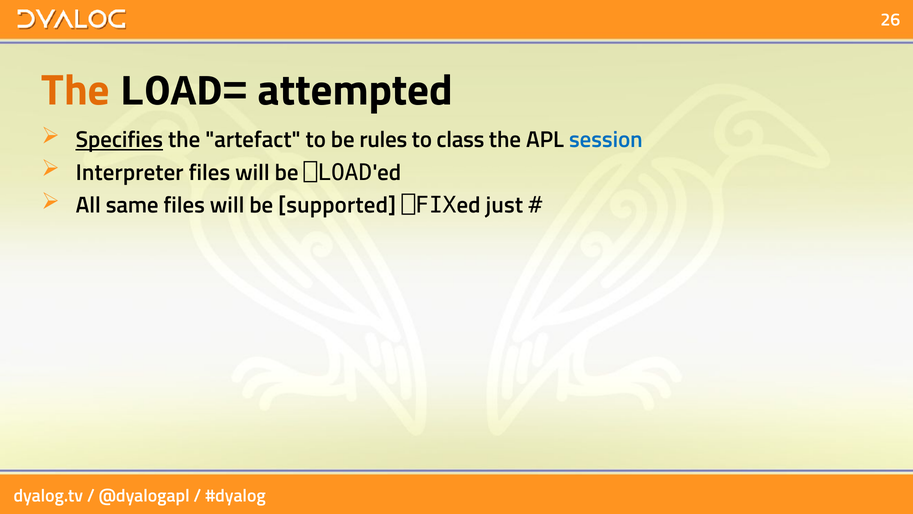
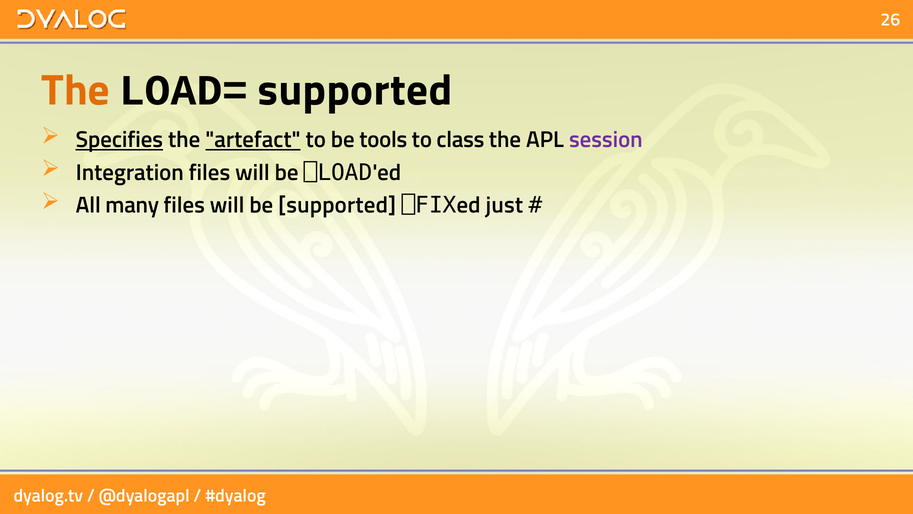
LOAD= attempted: attempted -> supported (355, 91)
artefact underline: none -> present (253, 140)
rules: rules -> tools (383, 140)
session colour: blue -> purple (606, 140)
Interpreter: Interpreter -> Integration (130, 172)
same: same -> many (132, 205)
